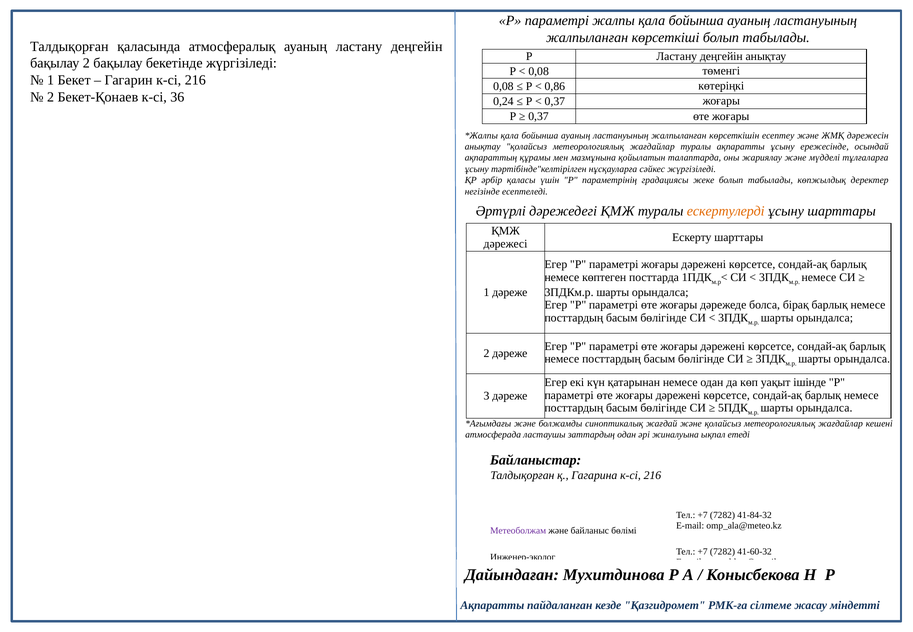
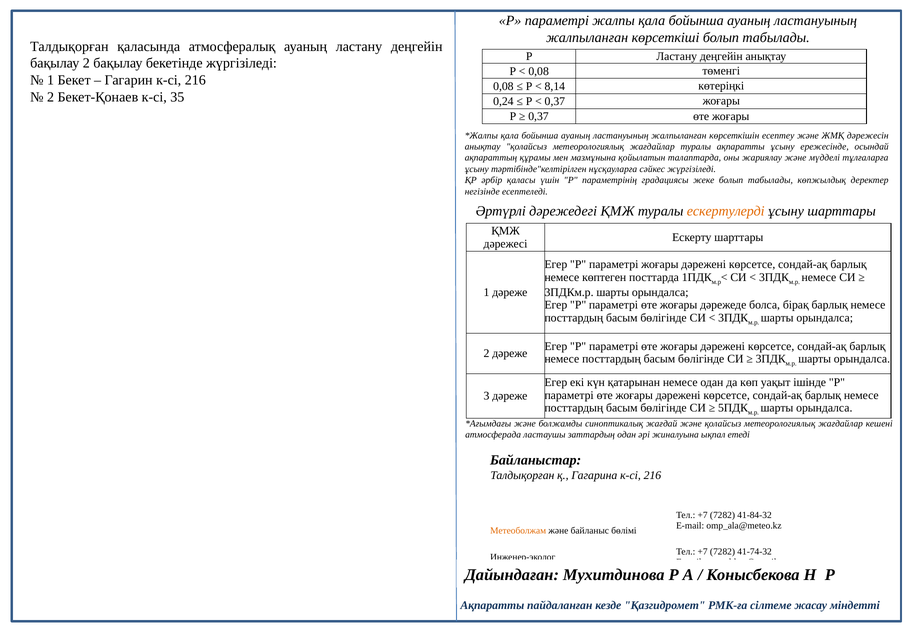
0,86: 0,86 -> 8,14 (555, 87)
36: 36 -> 35 (177, 97)
Метеоболжам colour: purple -> orange (518, 531)
41-60-32: 41-60-32 -> 41-74-32 (755, 552)
